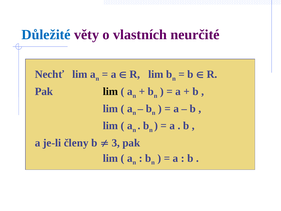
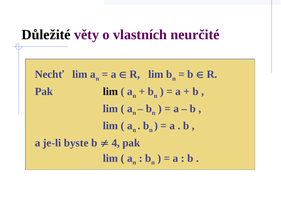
Důležité colour: blue -> black (46, 35)
členy: členy -> byste (76, 143)
3: 3 -> 4 (116, 143)
